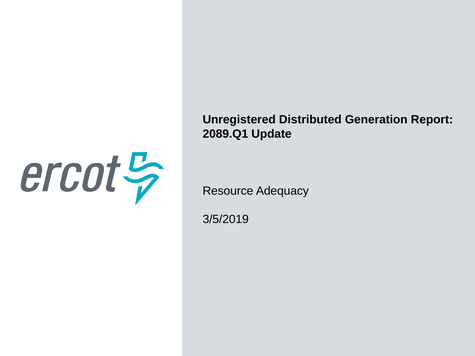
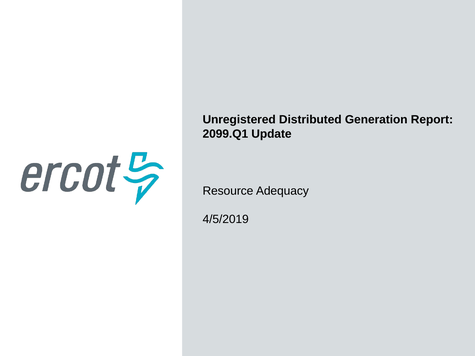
2089.Q1: 2089.Q1 -> 2099.Q1 (225, 134)
3/5/2019: 3/5/2019 -> 4/5/2019 (226, 219)
